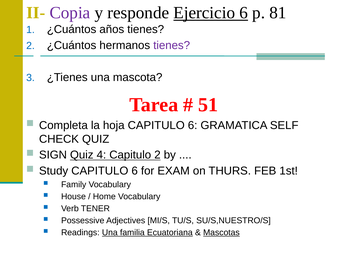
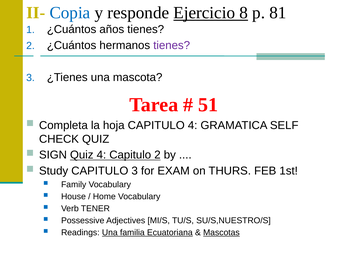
Copia colour: purple -> blue (70, 13)
Ejercicio 6: 6 -> 8 (244, 13)
hoja CAPITULO 6: 6 -> 4 (193, 125)
Study CAPITULO 6: 6 -> 3 (135, 171)
